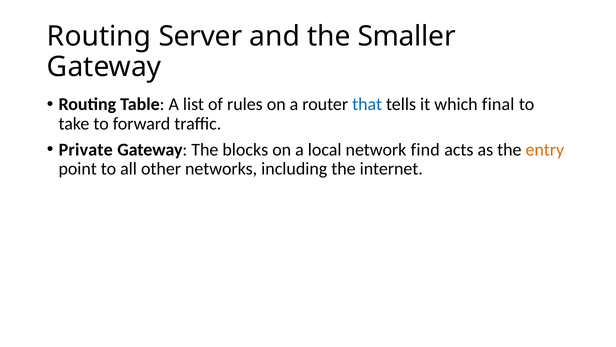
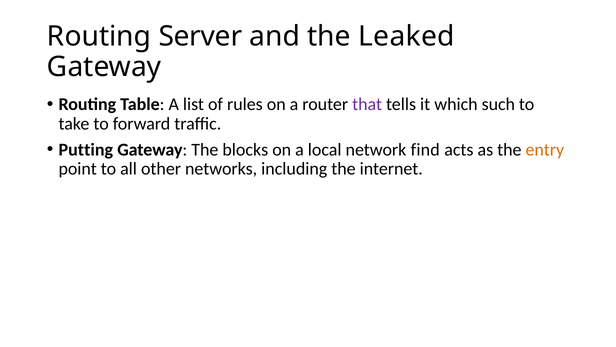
Smaller: Smaller -> Leaked (406, 37)
that colour: blue -> purple (367, 104)
final: final -> such (498, 104)
Private: Private -> Putting (86, 149)
